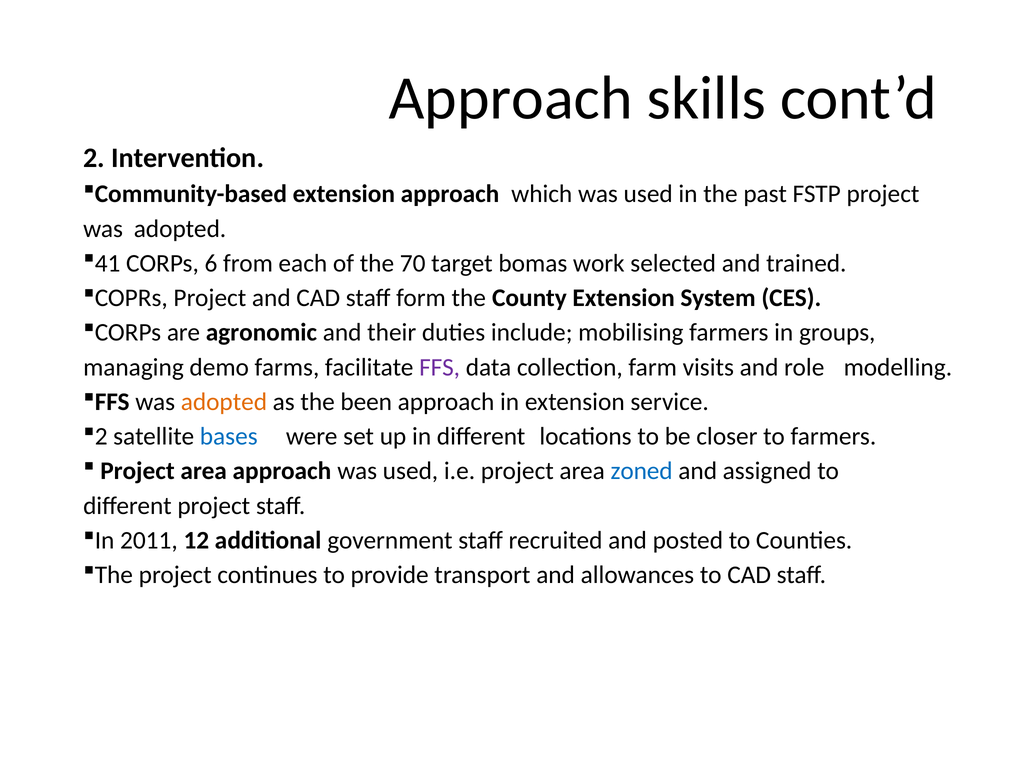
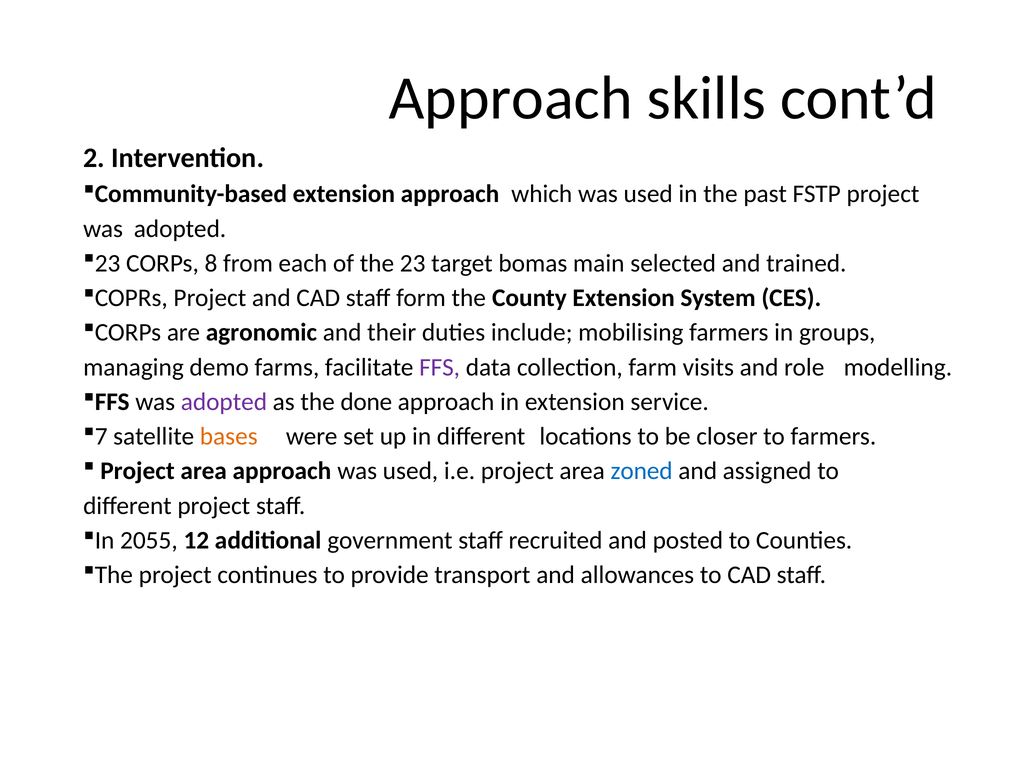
41: 41 -> 23 (108, 263)
6: 6 -> 8 (211, 263)
the 70: 70 -> 23 (413, 263)
work: work -> main (599, 263)
adopted colour: orange -> purple (224, 402)
been: been -> done (366, 402)
2: 2 -> 7 (101, 437)
bases colour: blue -> orange (229, 437)
2011: 2011 -> 2055 (149, 541)
